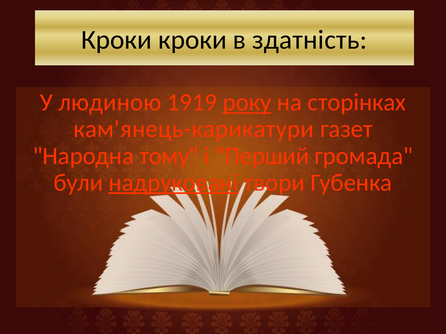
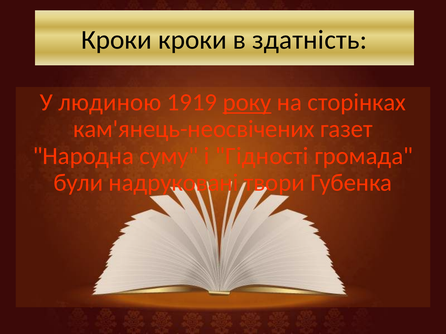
кам'янець-карикатури: кам'янець-карикатури -> кам'янець-неосвічених (194, 129)
тому: тому -> суму (169, 156)
Перший: Перший -> Гідності (262, 156)
надруковані underline: present -> none (174, 183)
